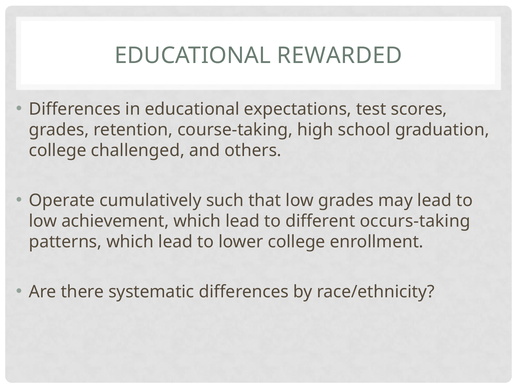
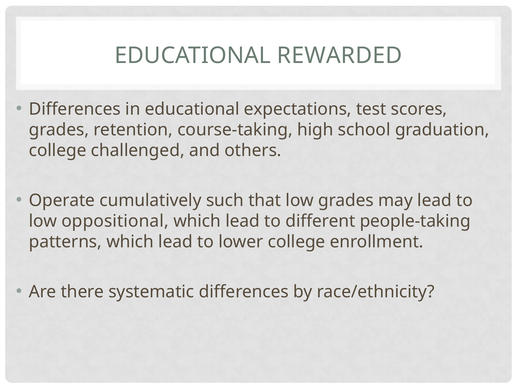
achievement: achievement -> oppositional (115, 221)
occurs-taking: occurs-taking -> people-taking (415, 221)
